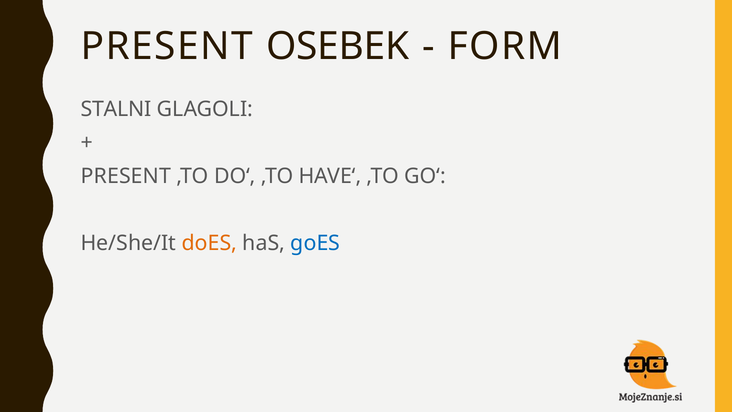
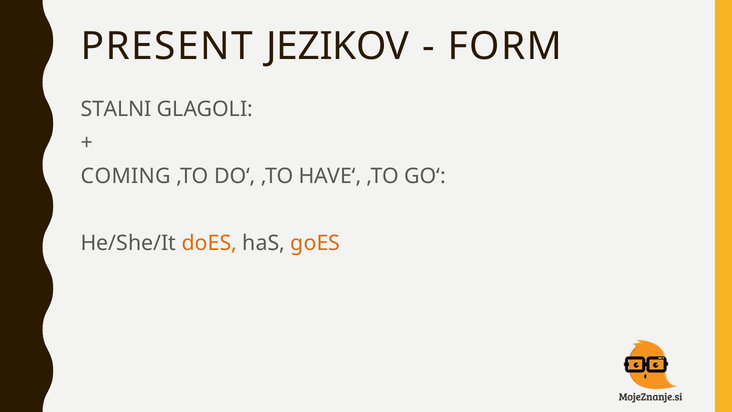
OSEBEK: OSEBEK -> JEZIKOV (338, 46)
PRESENT: PRESENT -> COMING (126, 176)
goES colour: blue -> orange (315, 243)
